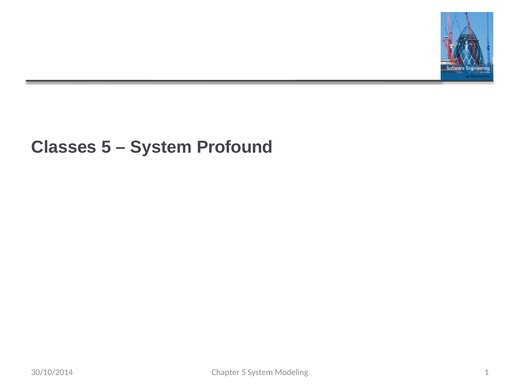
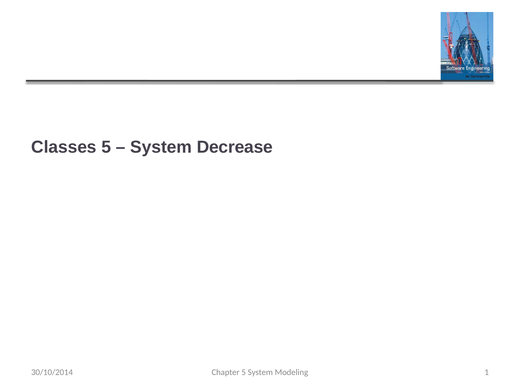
Profound: Profound -> Decrease (235, 147)
